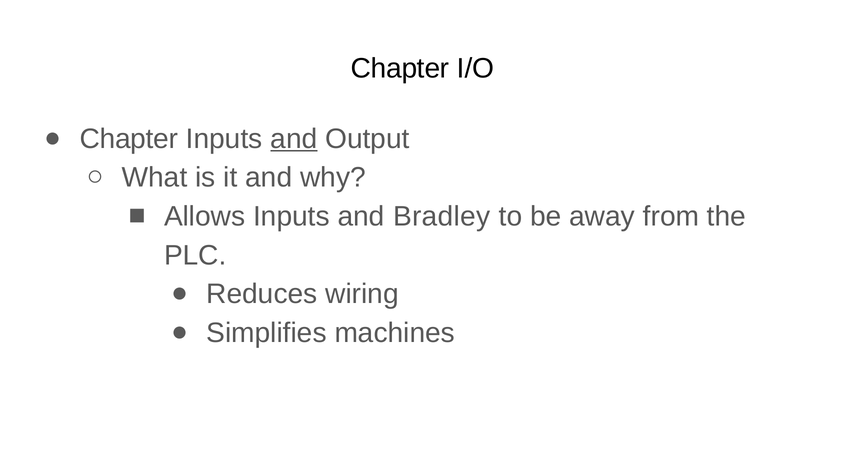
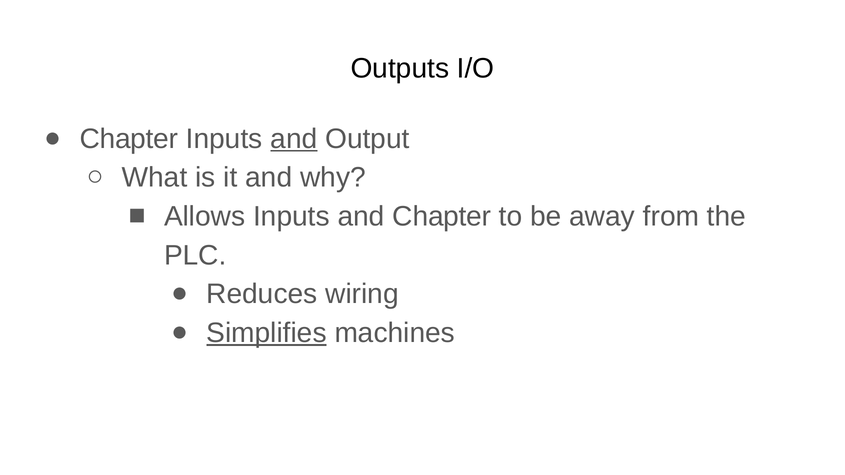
Chapter: Chapter -> Outputs (400, 68)
and Bradley: Bradley -> Chapter (442, 217)
Simplifies underline: none -> present (266, 333)
